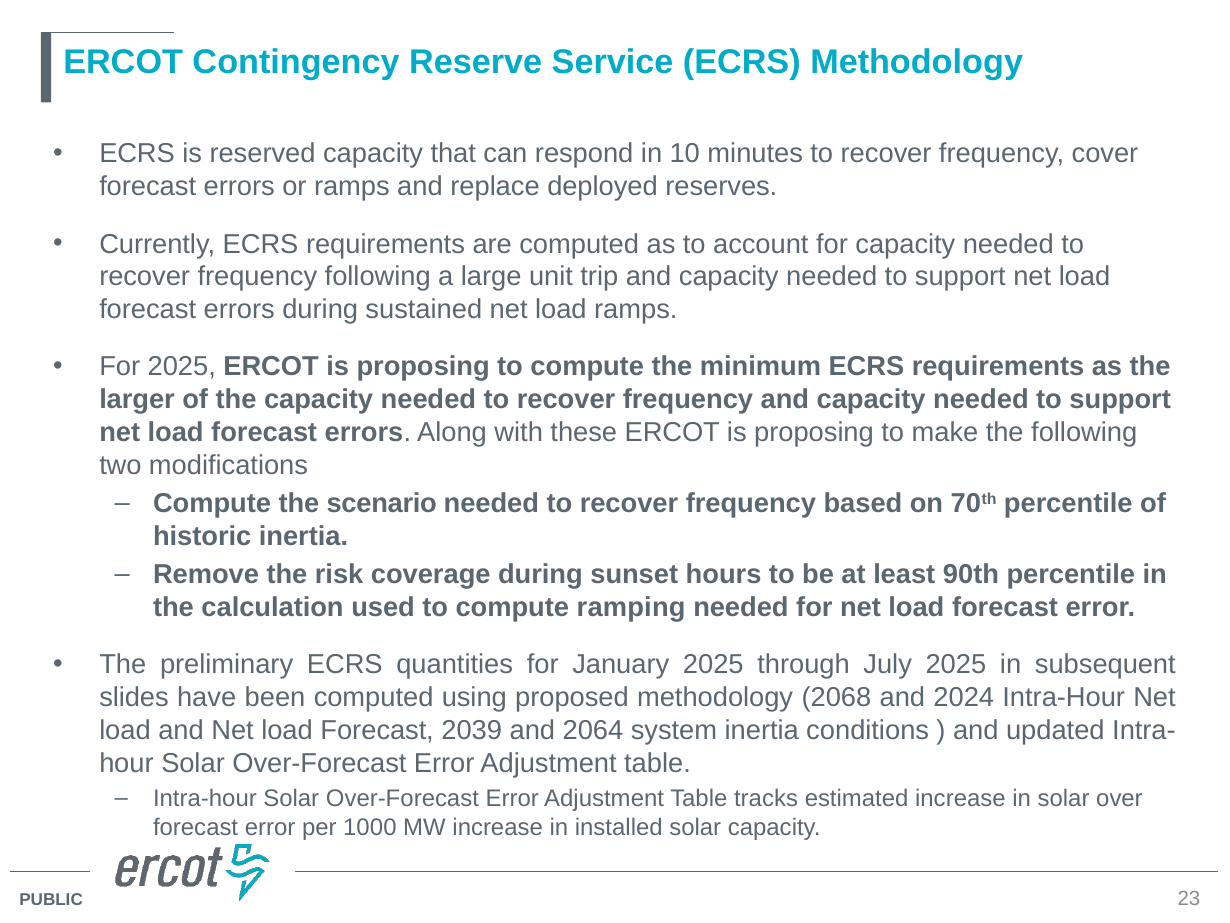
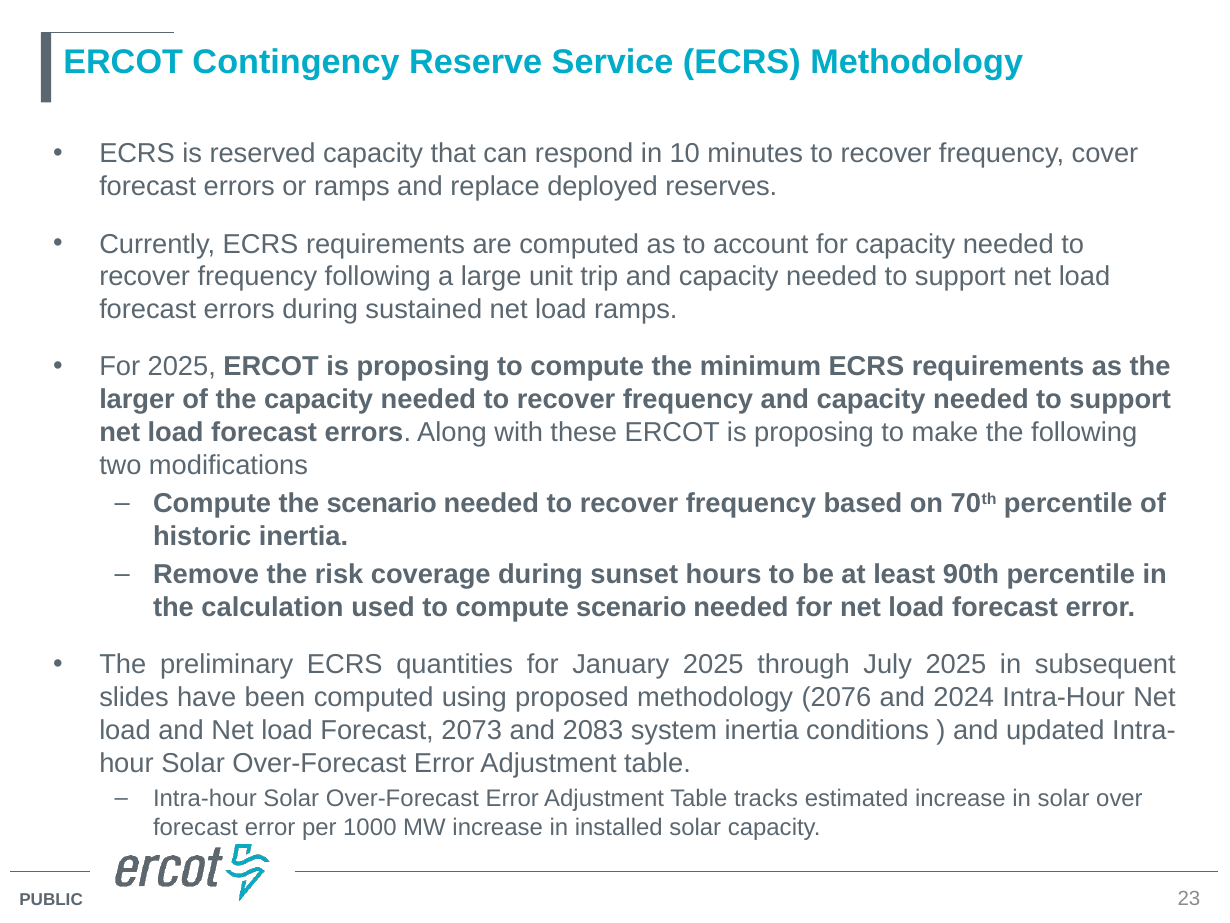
compute ramping: ramping -> scenario (631, 607)
2068: 2068 -> 2076 (836, 697)
2039: 2039 -> 2073 (472, 730)
2064: 2064 -> 2083 (593, 730)
